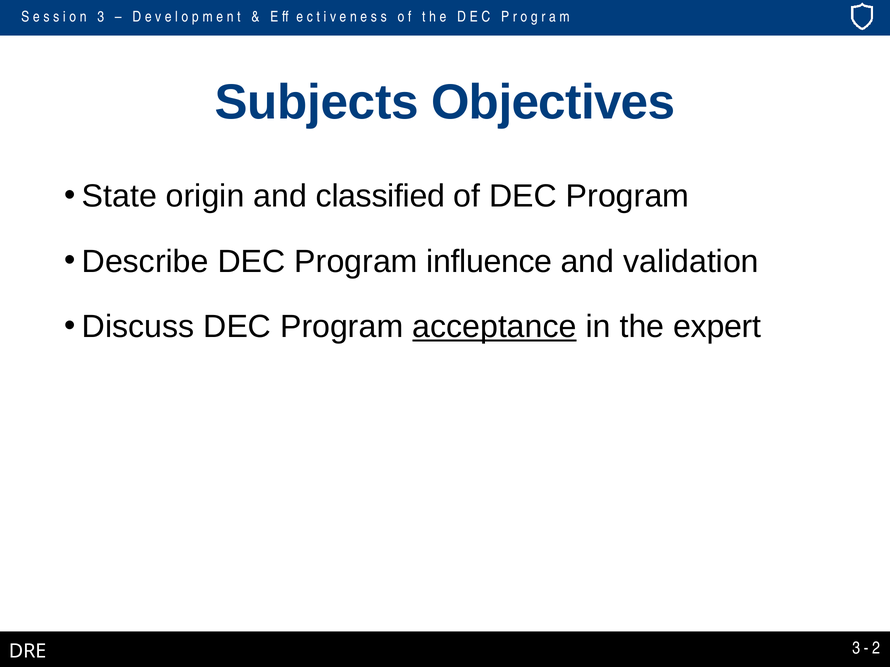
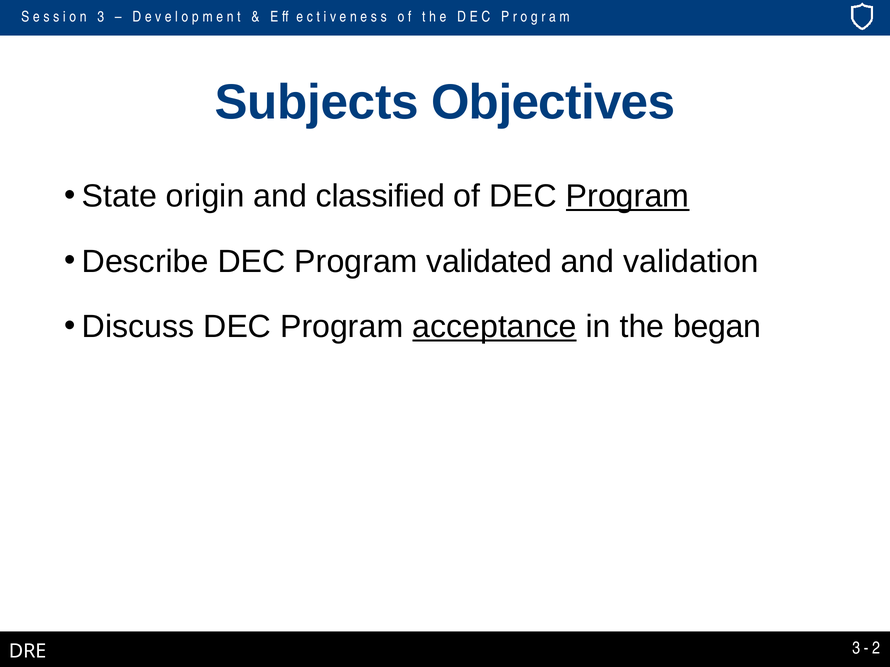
Program underline: none -> present (628, 197)
influence: influence -> validated (489, 262)
expert: expert -> began (717, 327)
